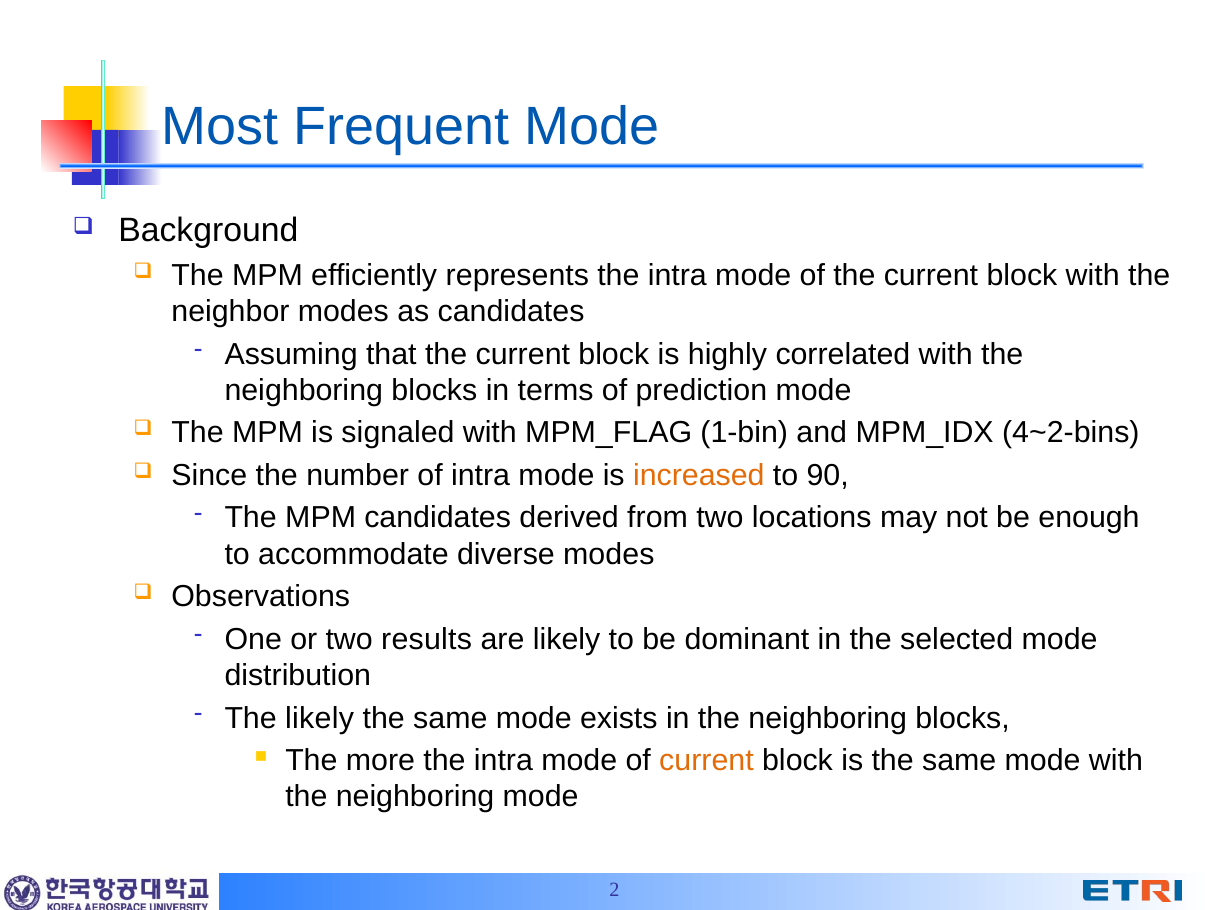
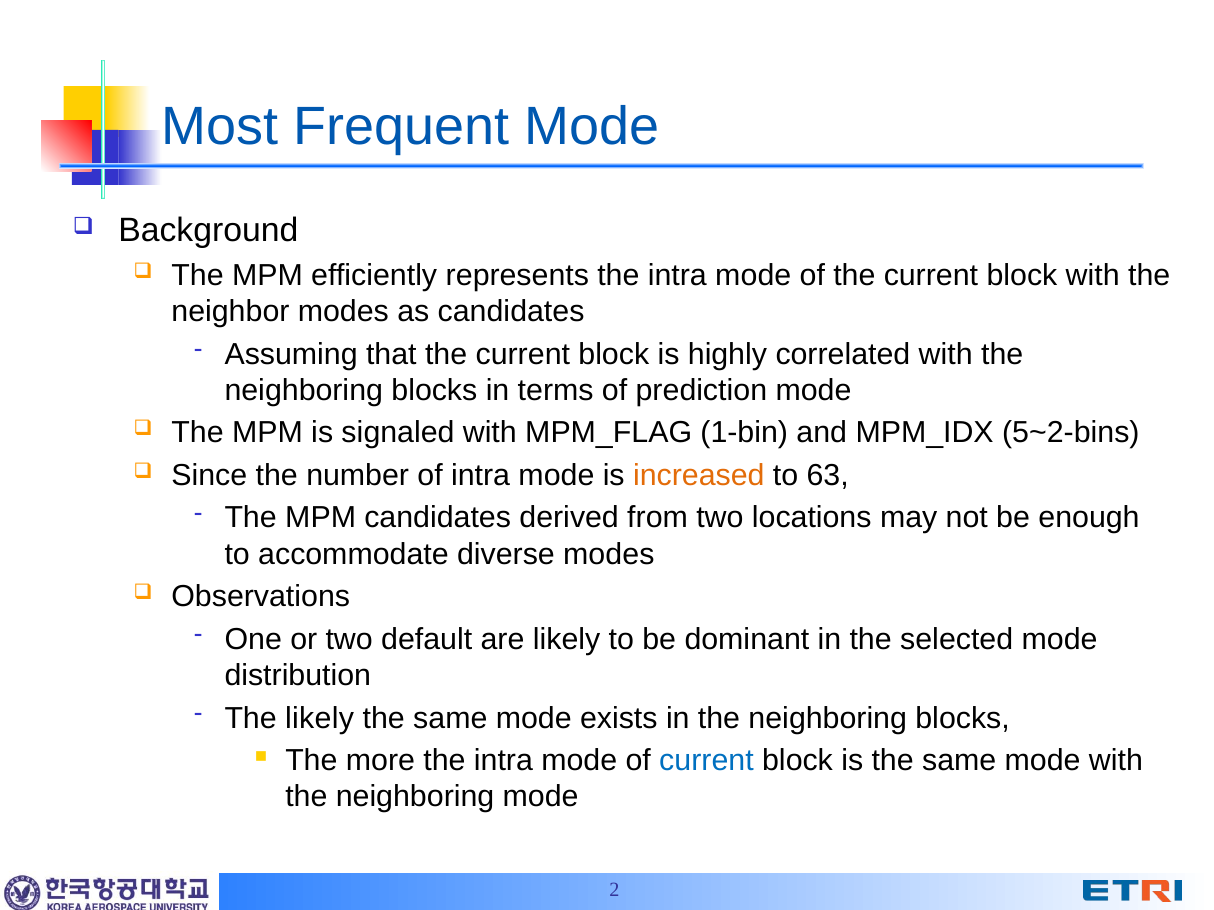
4~2-bins: 4~2-bins -> 5~2-bins (1071, 433)
90: 90 -> 63 (828, 476)
results: results -> default (427, 639)
current colour: orange -> blue (706, 761)
